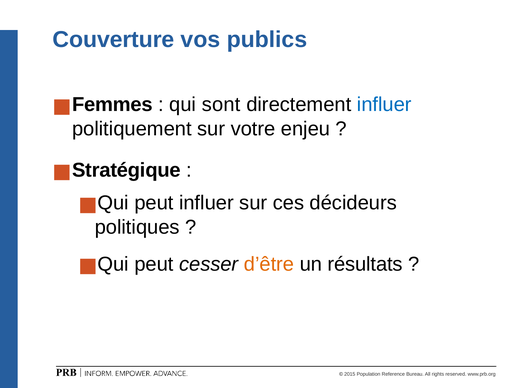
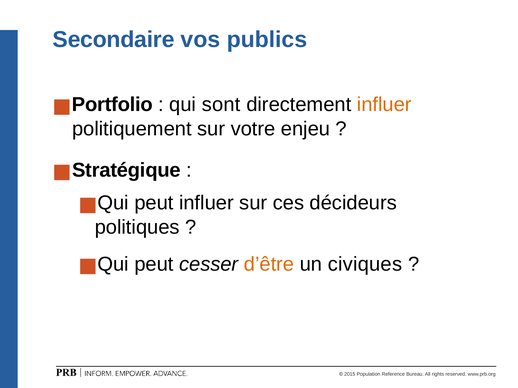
Couverture: Couverture -> Secondaire (114, 40)
Femmes: Femmes -> Portfolio (112, 105)
influer colour: blue -> orange (384, 105)
résultats: résultats -> civiques (365, 265)
